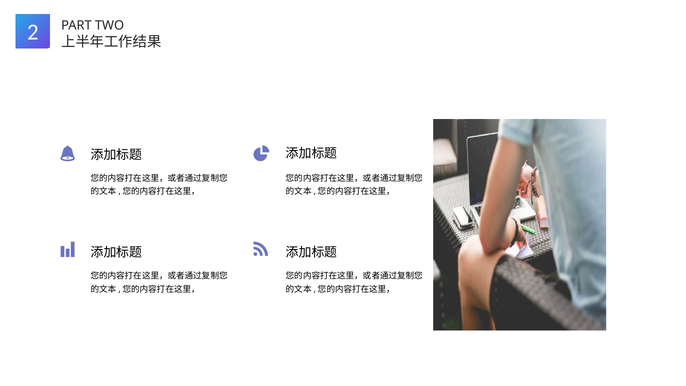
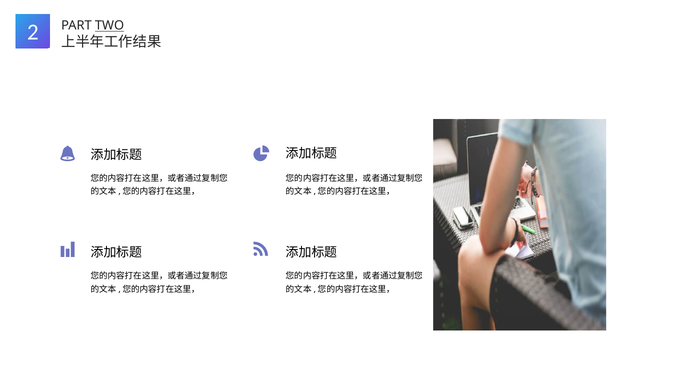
TWO underline: none -> present (110, 26)
